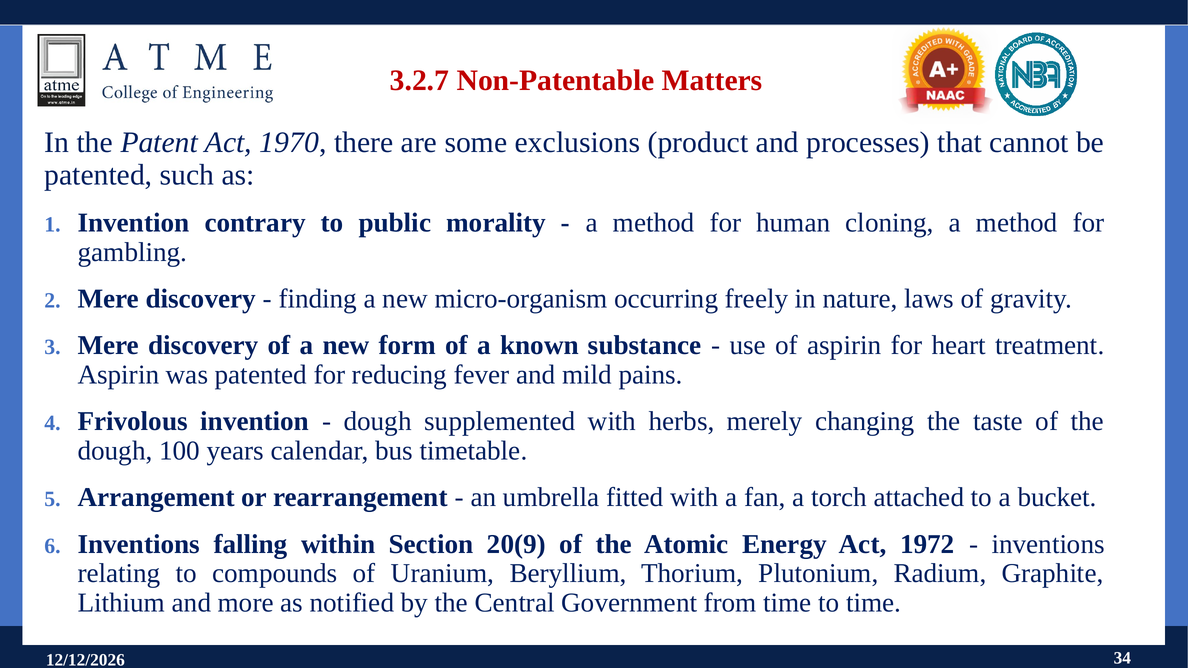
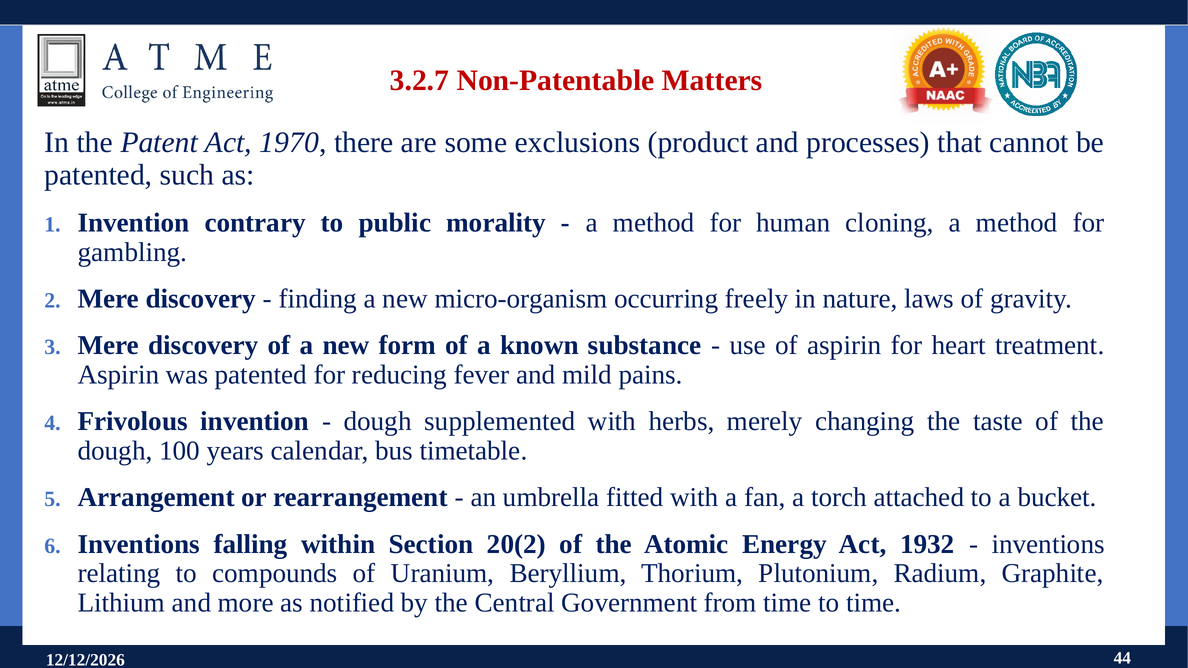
20(9: 20(9 -> 20(2 (516, 544)
1972: 1972 -> 1932 (927, 544)
34: 34 -> 44 (1122, 658)
